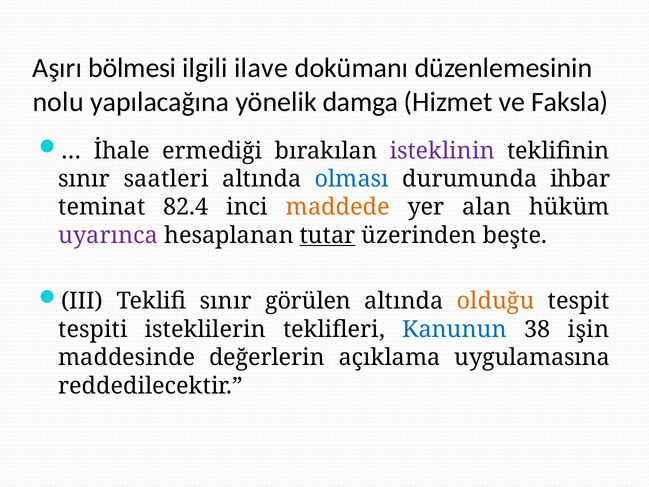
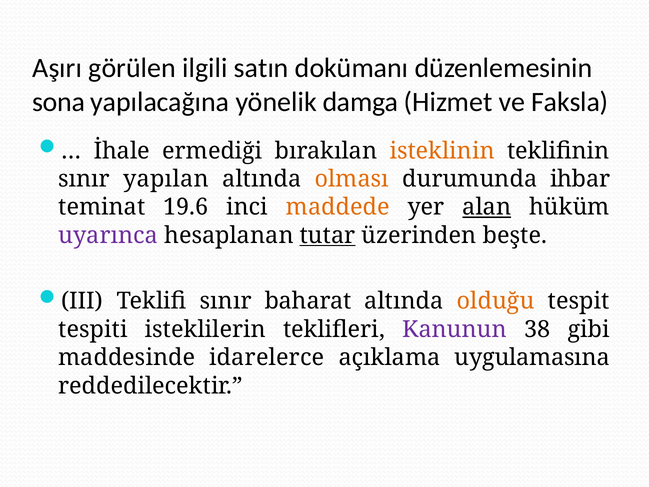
bölmesi: bölmesi -> görülen (132, 68)
ilave: ilave -> satın (261, 68)
nolu: nolu -> sona (58, 102)
isteklinin colour: purple -> orange (442, 151)
saatleri: saatleri -> yapılan (166, 179)
olması colour: blue -> orange (352, 179)
82.4: 82.4 -> 19.6 (186, 207)
alan underline: none -> present (487, 207)
görülen: görülen -> baharat (308, 301)
Kanunun colour: blue -> purple (455, 329)
işin: işin -> gibi (589, 329)
değerlerin: değerlerin -> idarelerce (267, 357)
